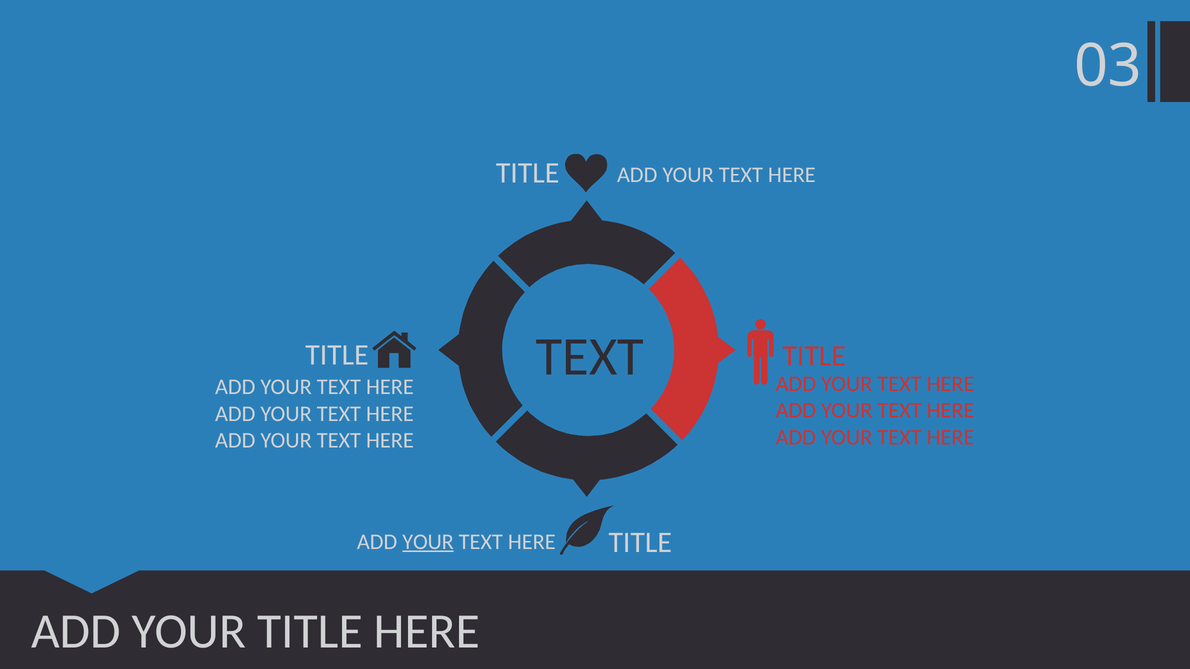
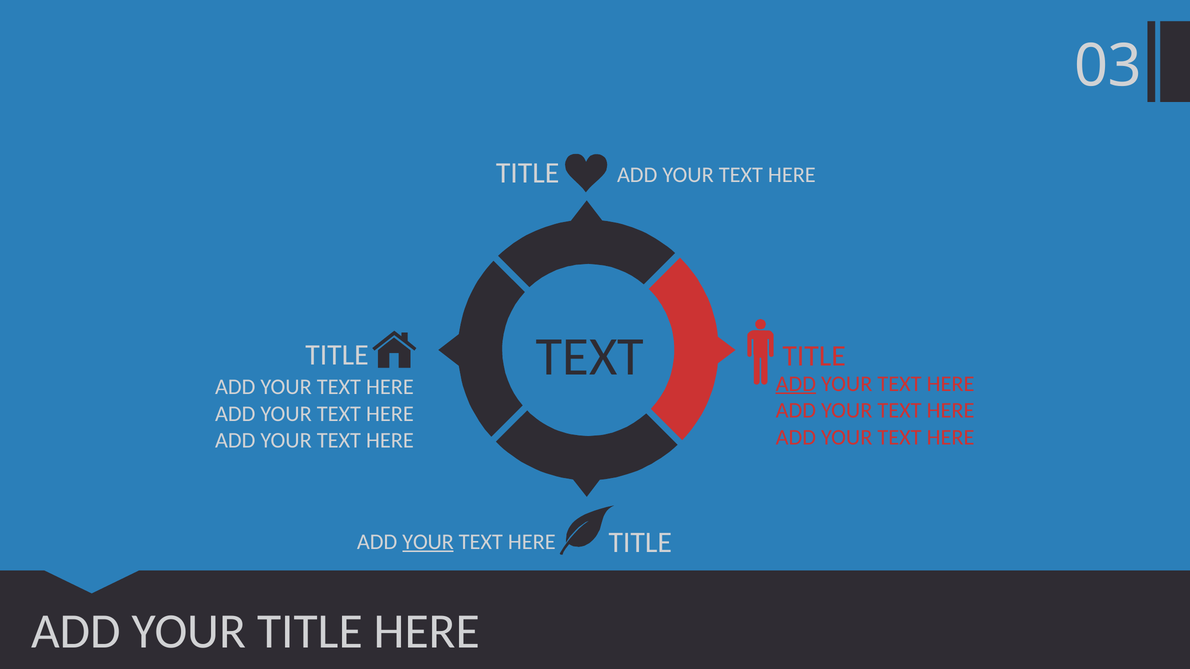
ADD underline: none -> present (796, 384)
